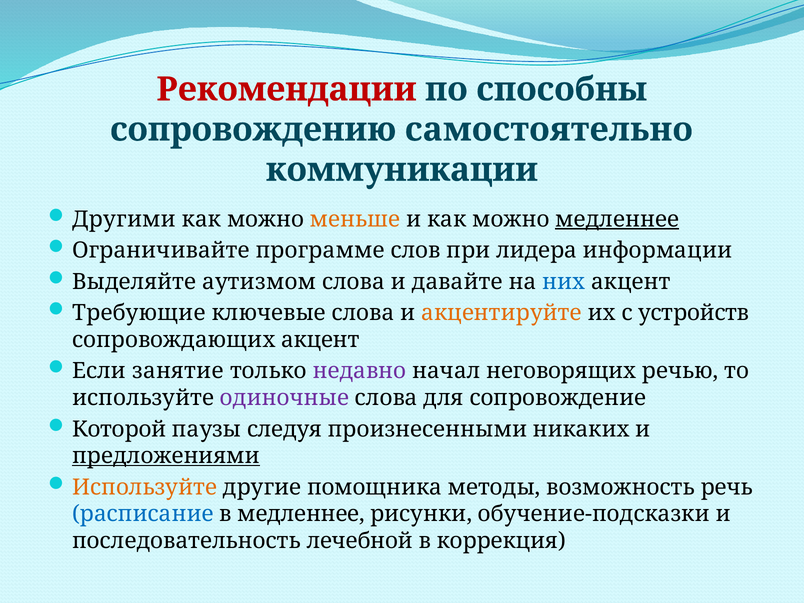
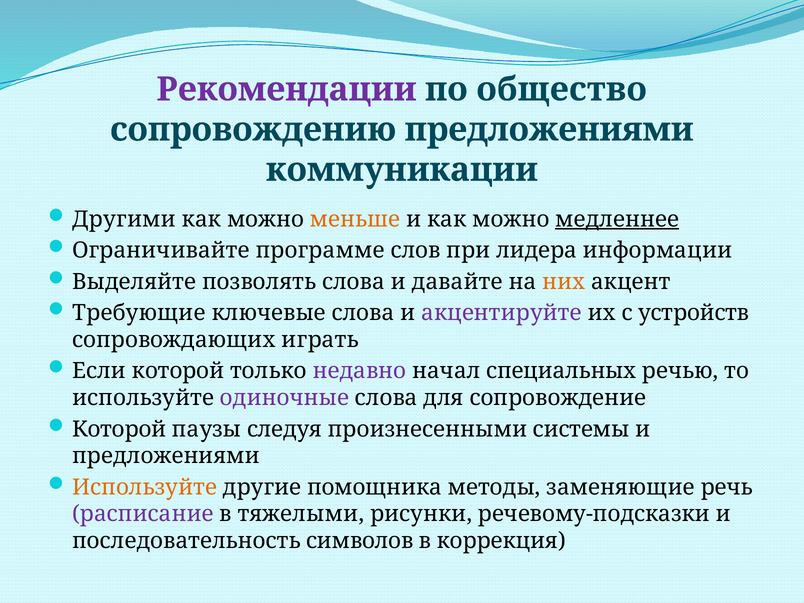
Рекомендации colour: red -> purple (287, 89)
способны: способны -> общество (562, 89)
сопровождению самостоятельно: самостоятельно -> предложениями (549, 130)
аутизмом: аутизмом -> позволять (259, 282)
них colour: blue -> orange (564, 282)
акцентируйте colour: orange -> purple (502, 313)
сопровождающих акцент: акцент -> играть (320, 340)
Если занятие: занятие -> которой (178, 371)
неговорящих: неговорящих -> специальных (561, 371)
никаких: никаких -> системы (581, 429)
предложениями underline: present -> none (166, 456)
возможность: возможность -> заменяющие (621, 487)
расписание colour: blue -> purple (143, 514)
в медленнее: медленнее -> тяжелыми (301, 514)
обучение-подсказки: обучение-подсказки -> речевому-подсказки (594, 514)
лечебной: лечебной -> символов (360, 541)
